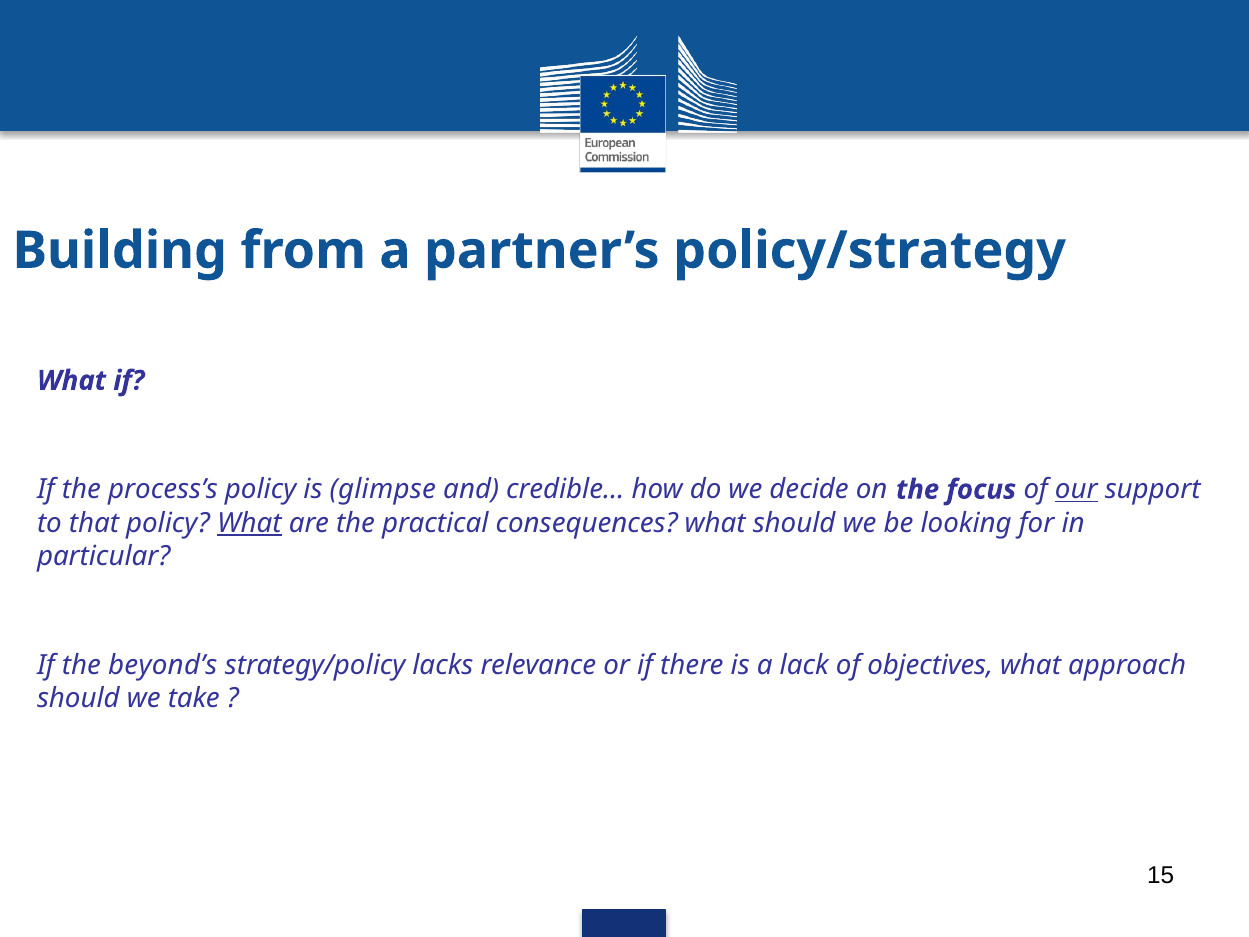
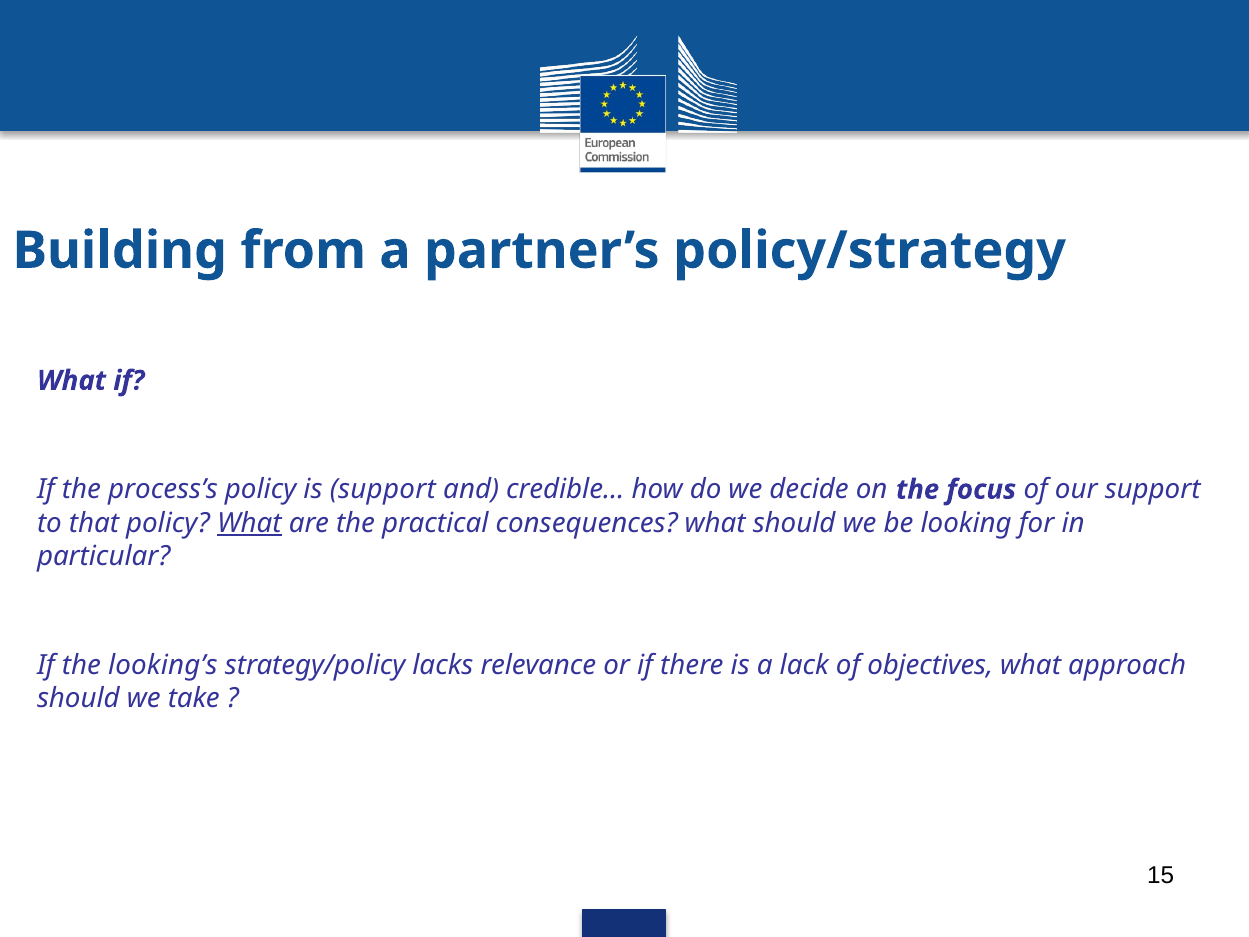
is glimpse: glimpse -> support (383, 489)
our underline: present -> none (1076, 489)
beyond’s: beyond’s -> looking’s (163, 665)
